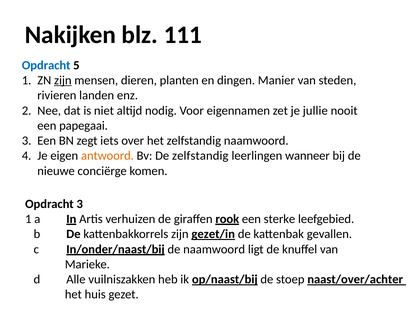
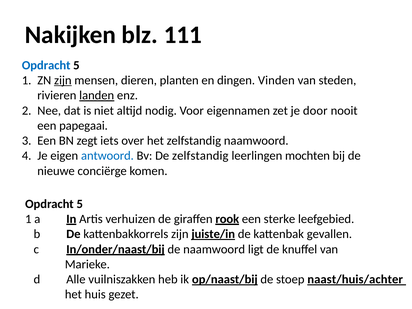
Manier: Manier -> Vinden (276, 80)
landen underline: none -> present (97, 95)
jullie: jullie -> door (315, 111)
antwoord colour: orange -> blue (107, 156)
wanneer: wanneer -> mochten (307, 156)
3: 3 -> 5 (80, 204)
gezet/in: gezet/in -> juiste/in (213, 234)
naast/over/achter: naast/over/achter -> naast/huis/achter (355, 279)
